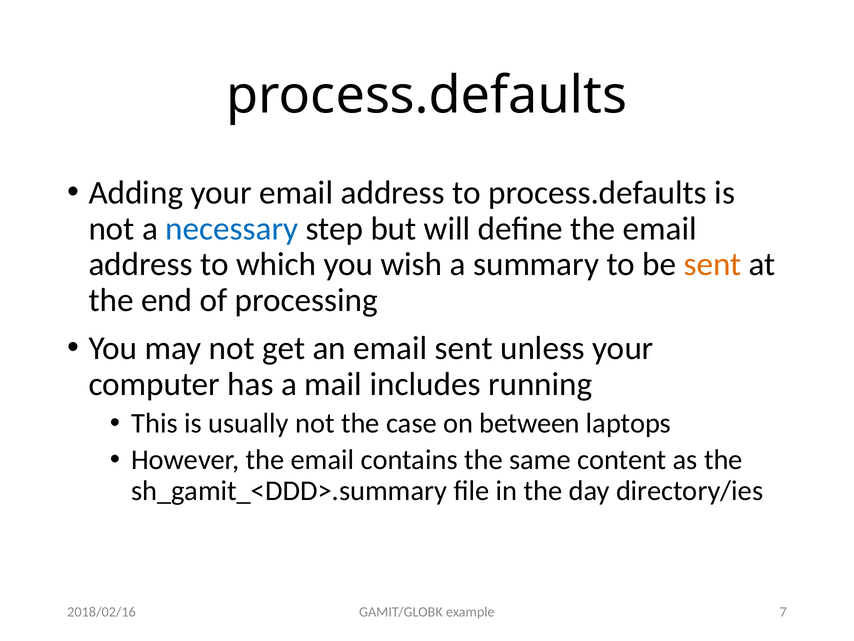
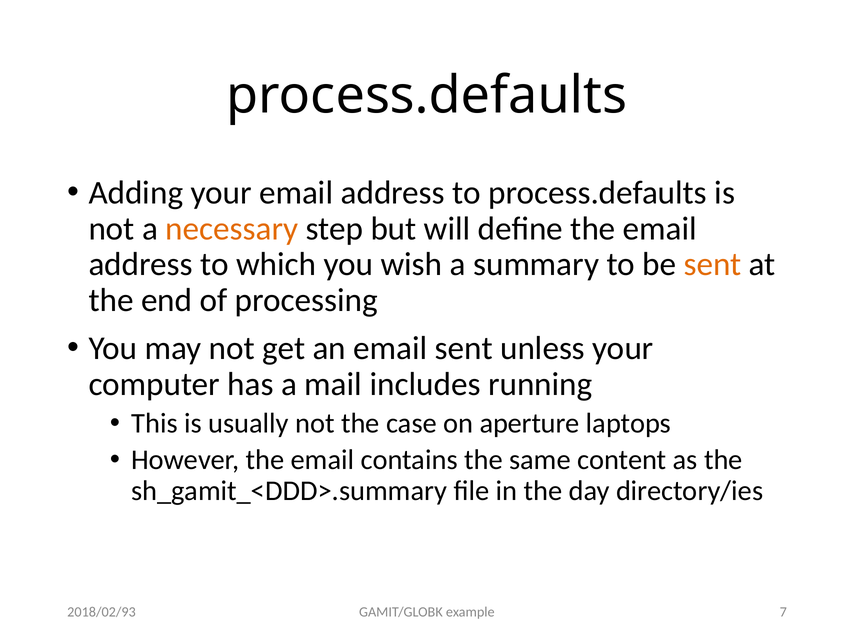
necessary colour: blue -> orange (232, 228)
between: between -> aperture (530, 423)
2018/02/16: 2018/02/16 -> 2018/02/93 (102, 612)
